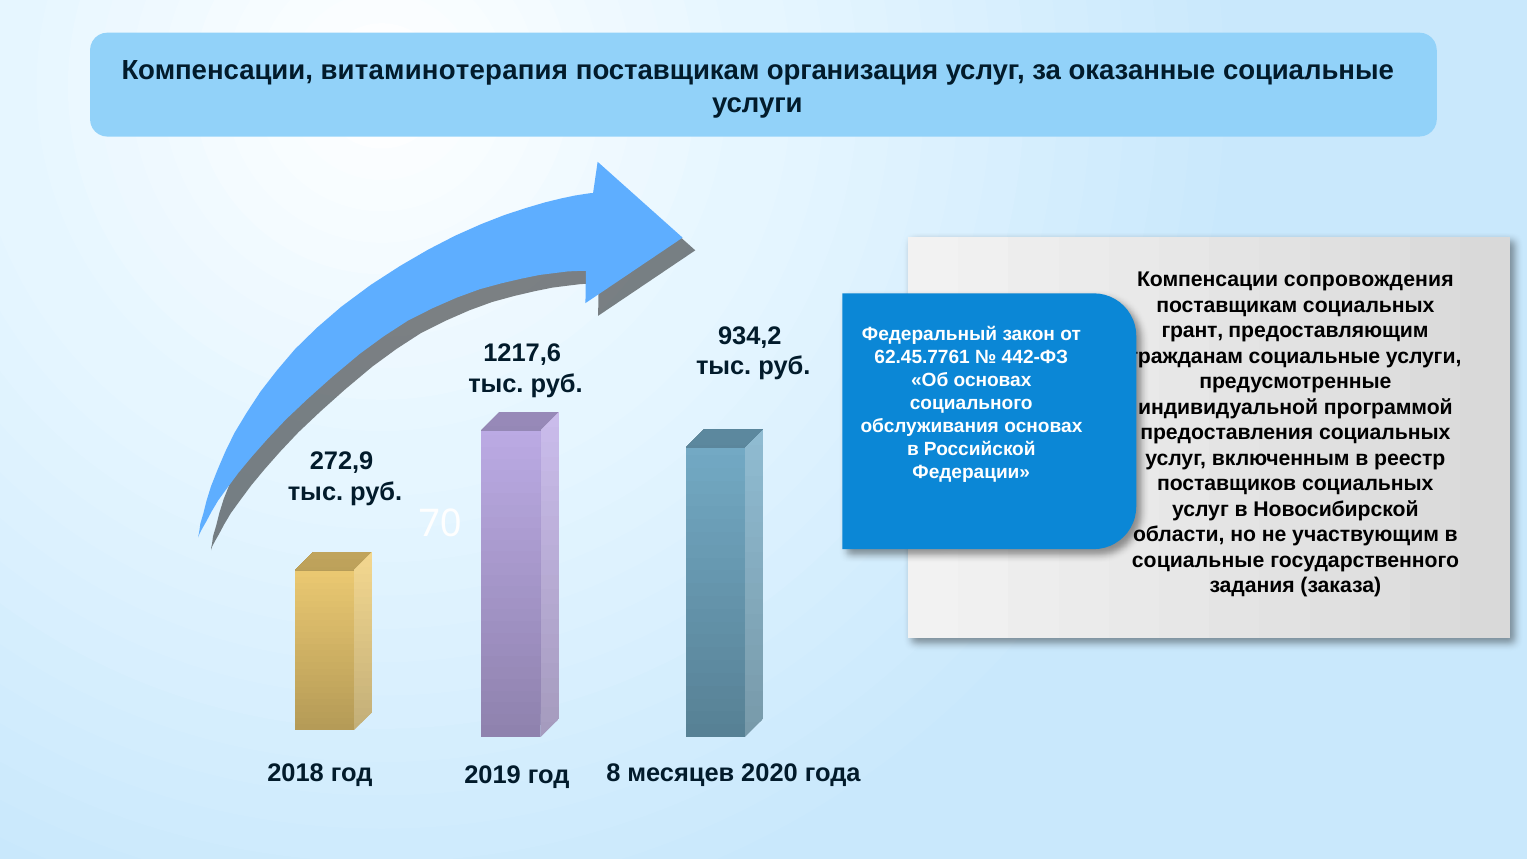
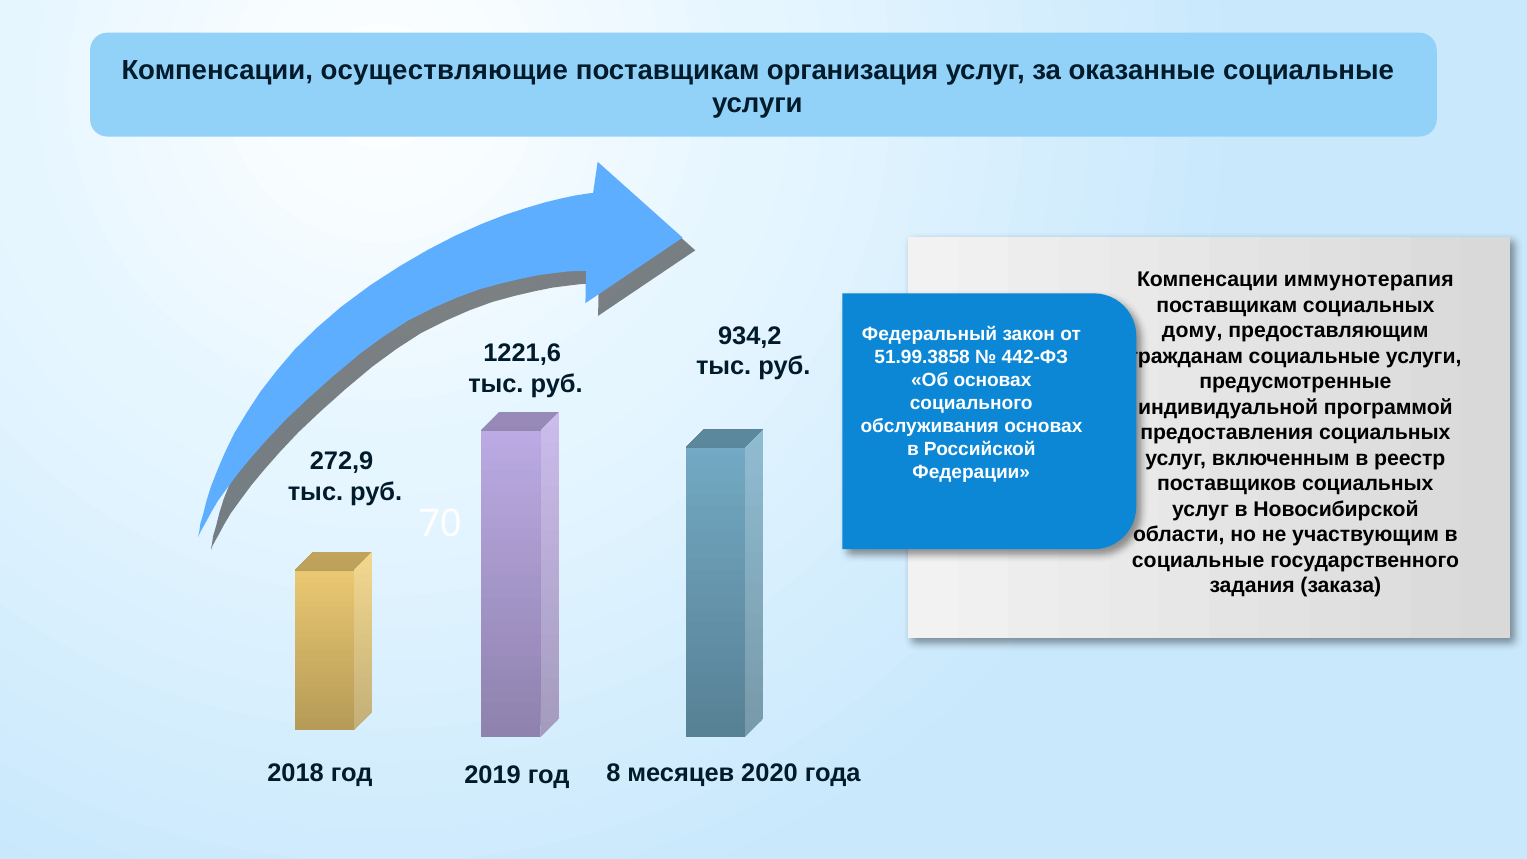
витаминотерапия: витаминотерапия -> осуществляющие (444, 71)
сопровождения: сопровождения -> иммунотерапия (1369, 280)
грант: грант -> дому (1192, 331)
1217,6: 1217,6 -> 1221,6 (522, 353)
62.45.7761: 62.45.7761 -> 51.99.3858 (922, 357)
